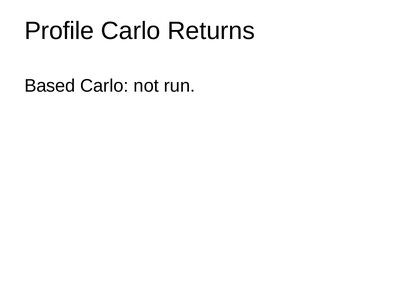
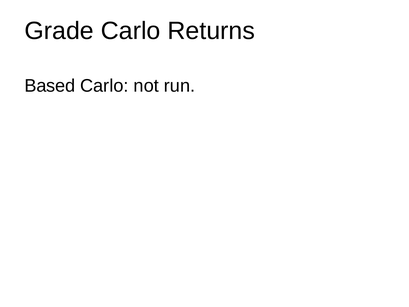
Profile: Profile -> Grade (59, 31)
